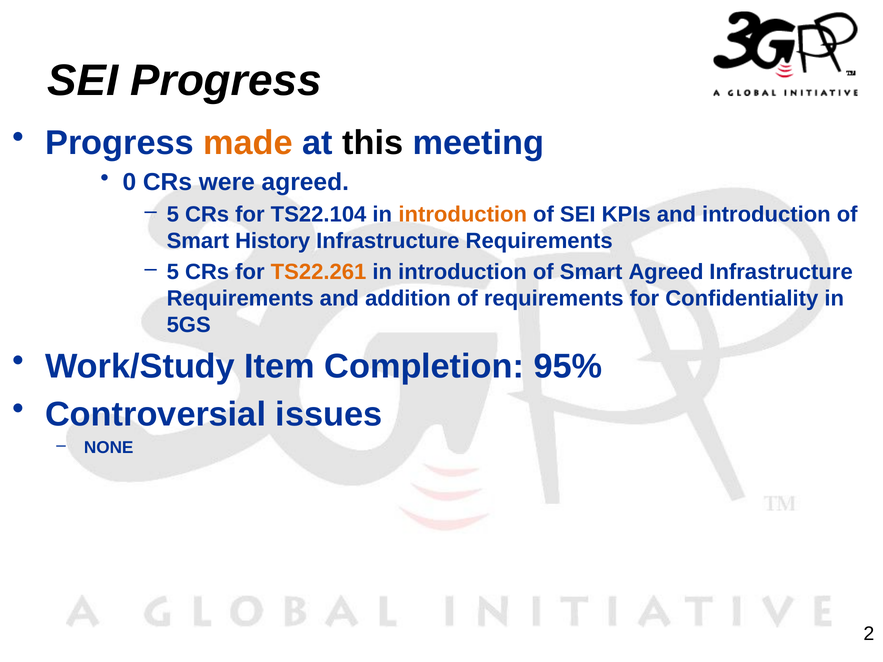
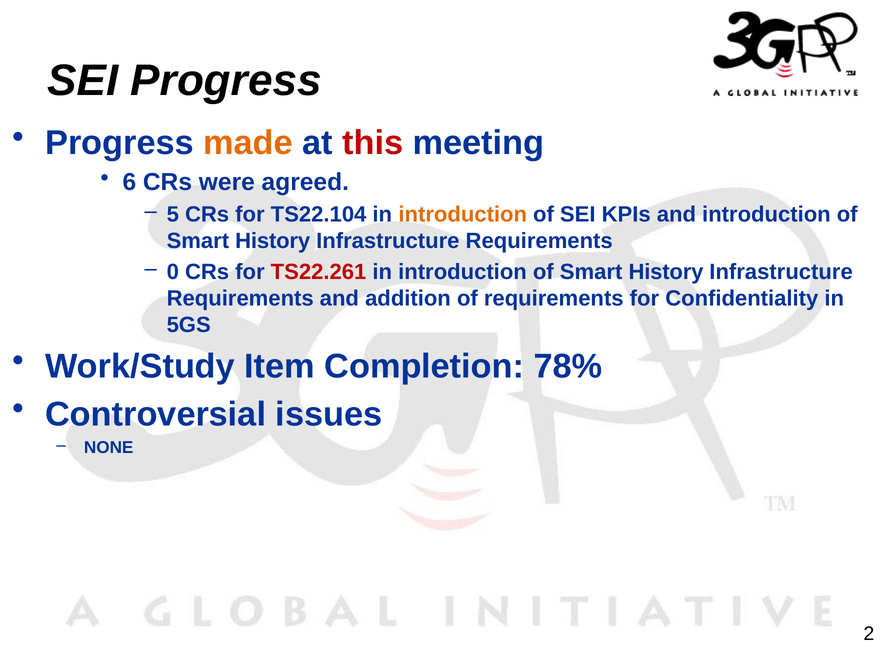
this colour: black -> red (373, 143)
0: 0 -> 6 (129, 182)
5: 5 -> 0 (173, 272)
TS22.261 colour: orange -> red (319, 272)
Agreed: Agreed -> History (666, 272)
95%: 95% -> 78% (568, 367)
